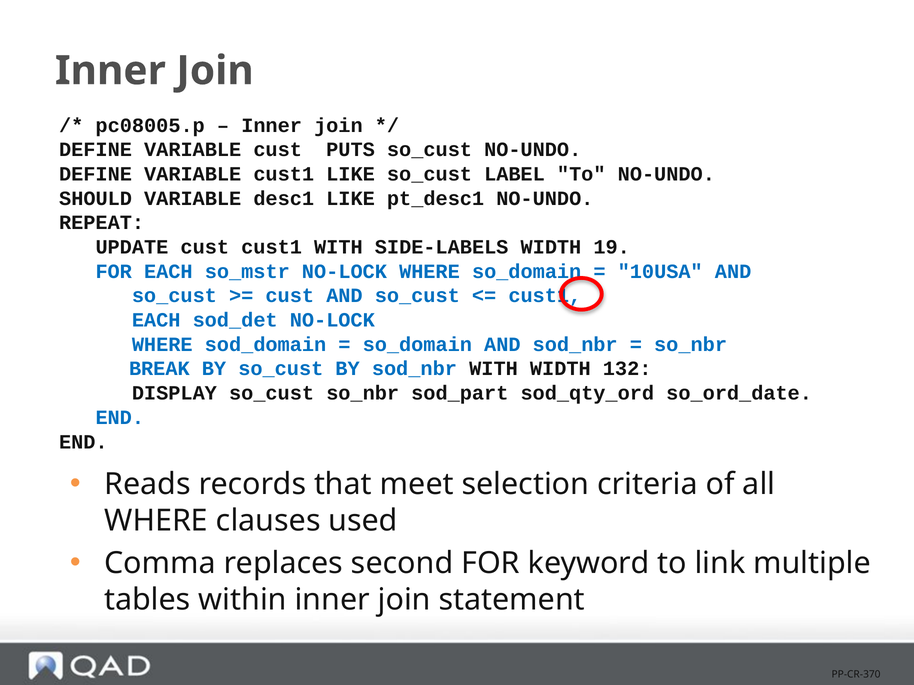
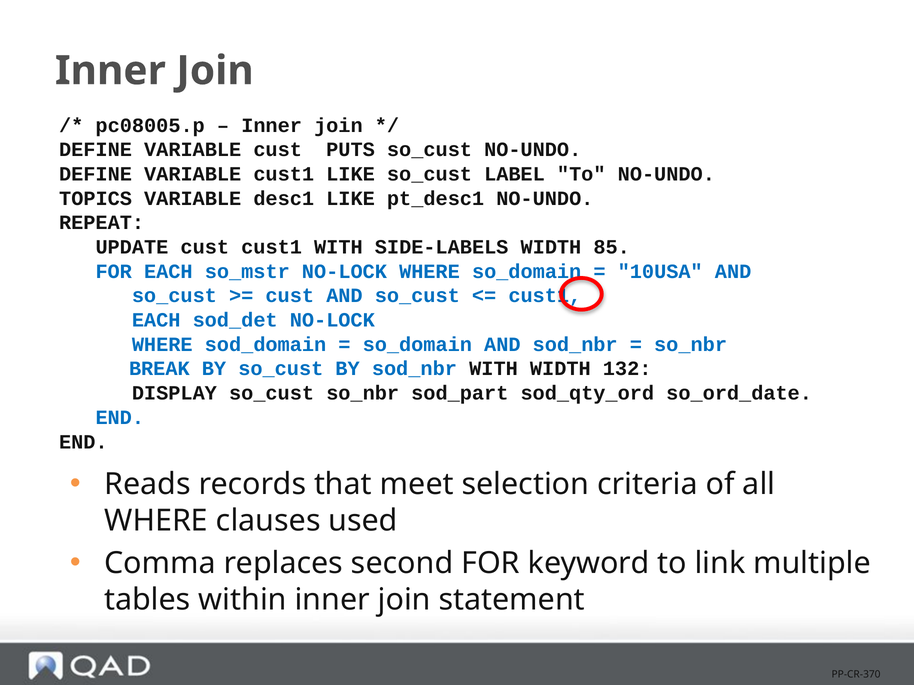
SHOULD: SHOULD -> TOPICS (96, 199)
19: 19 -> 85 (612, 247)
